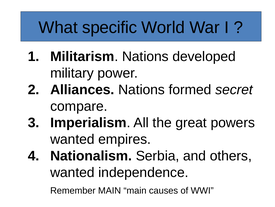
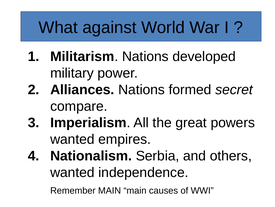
specific: specific -> against (110, 28)
